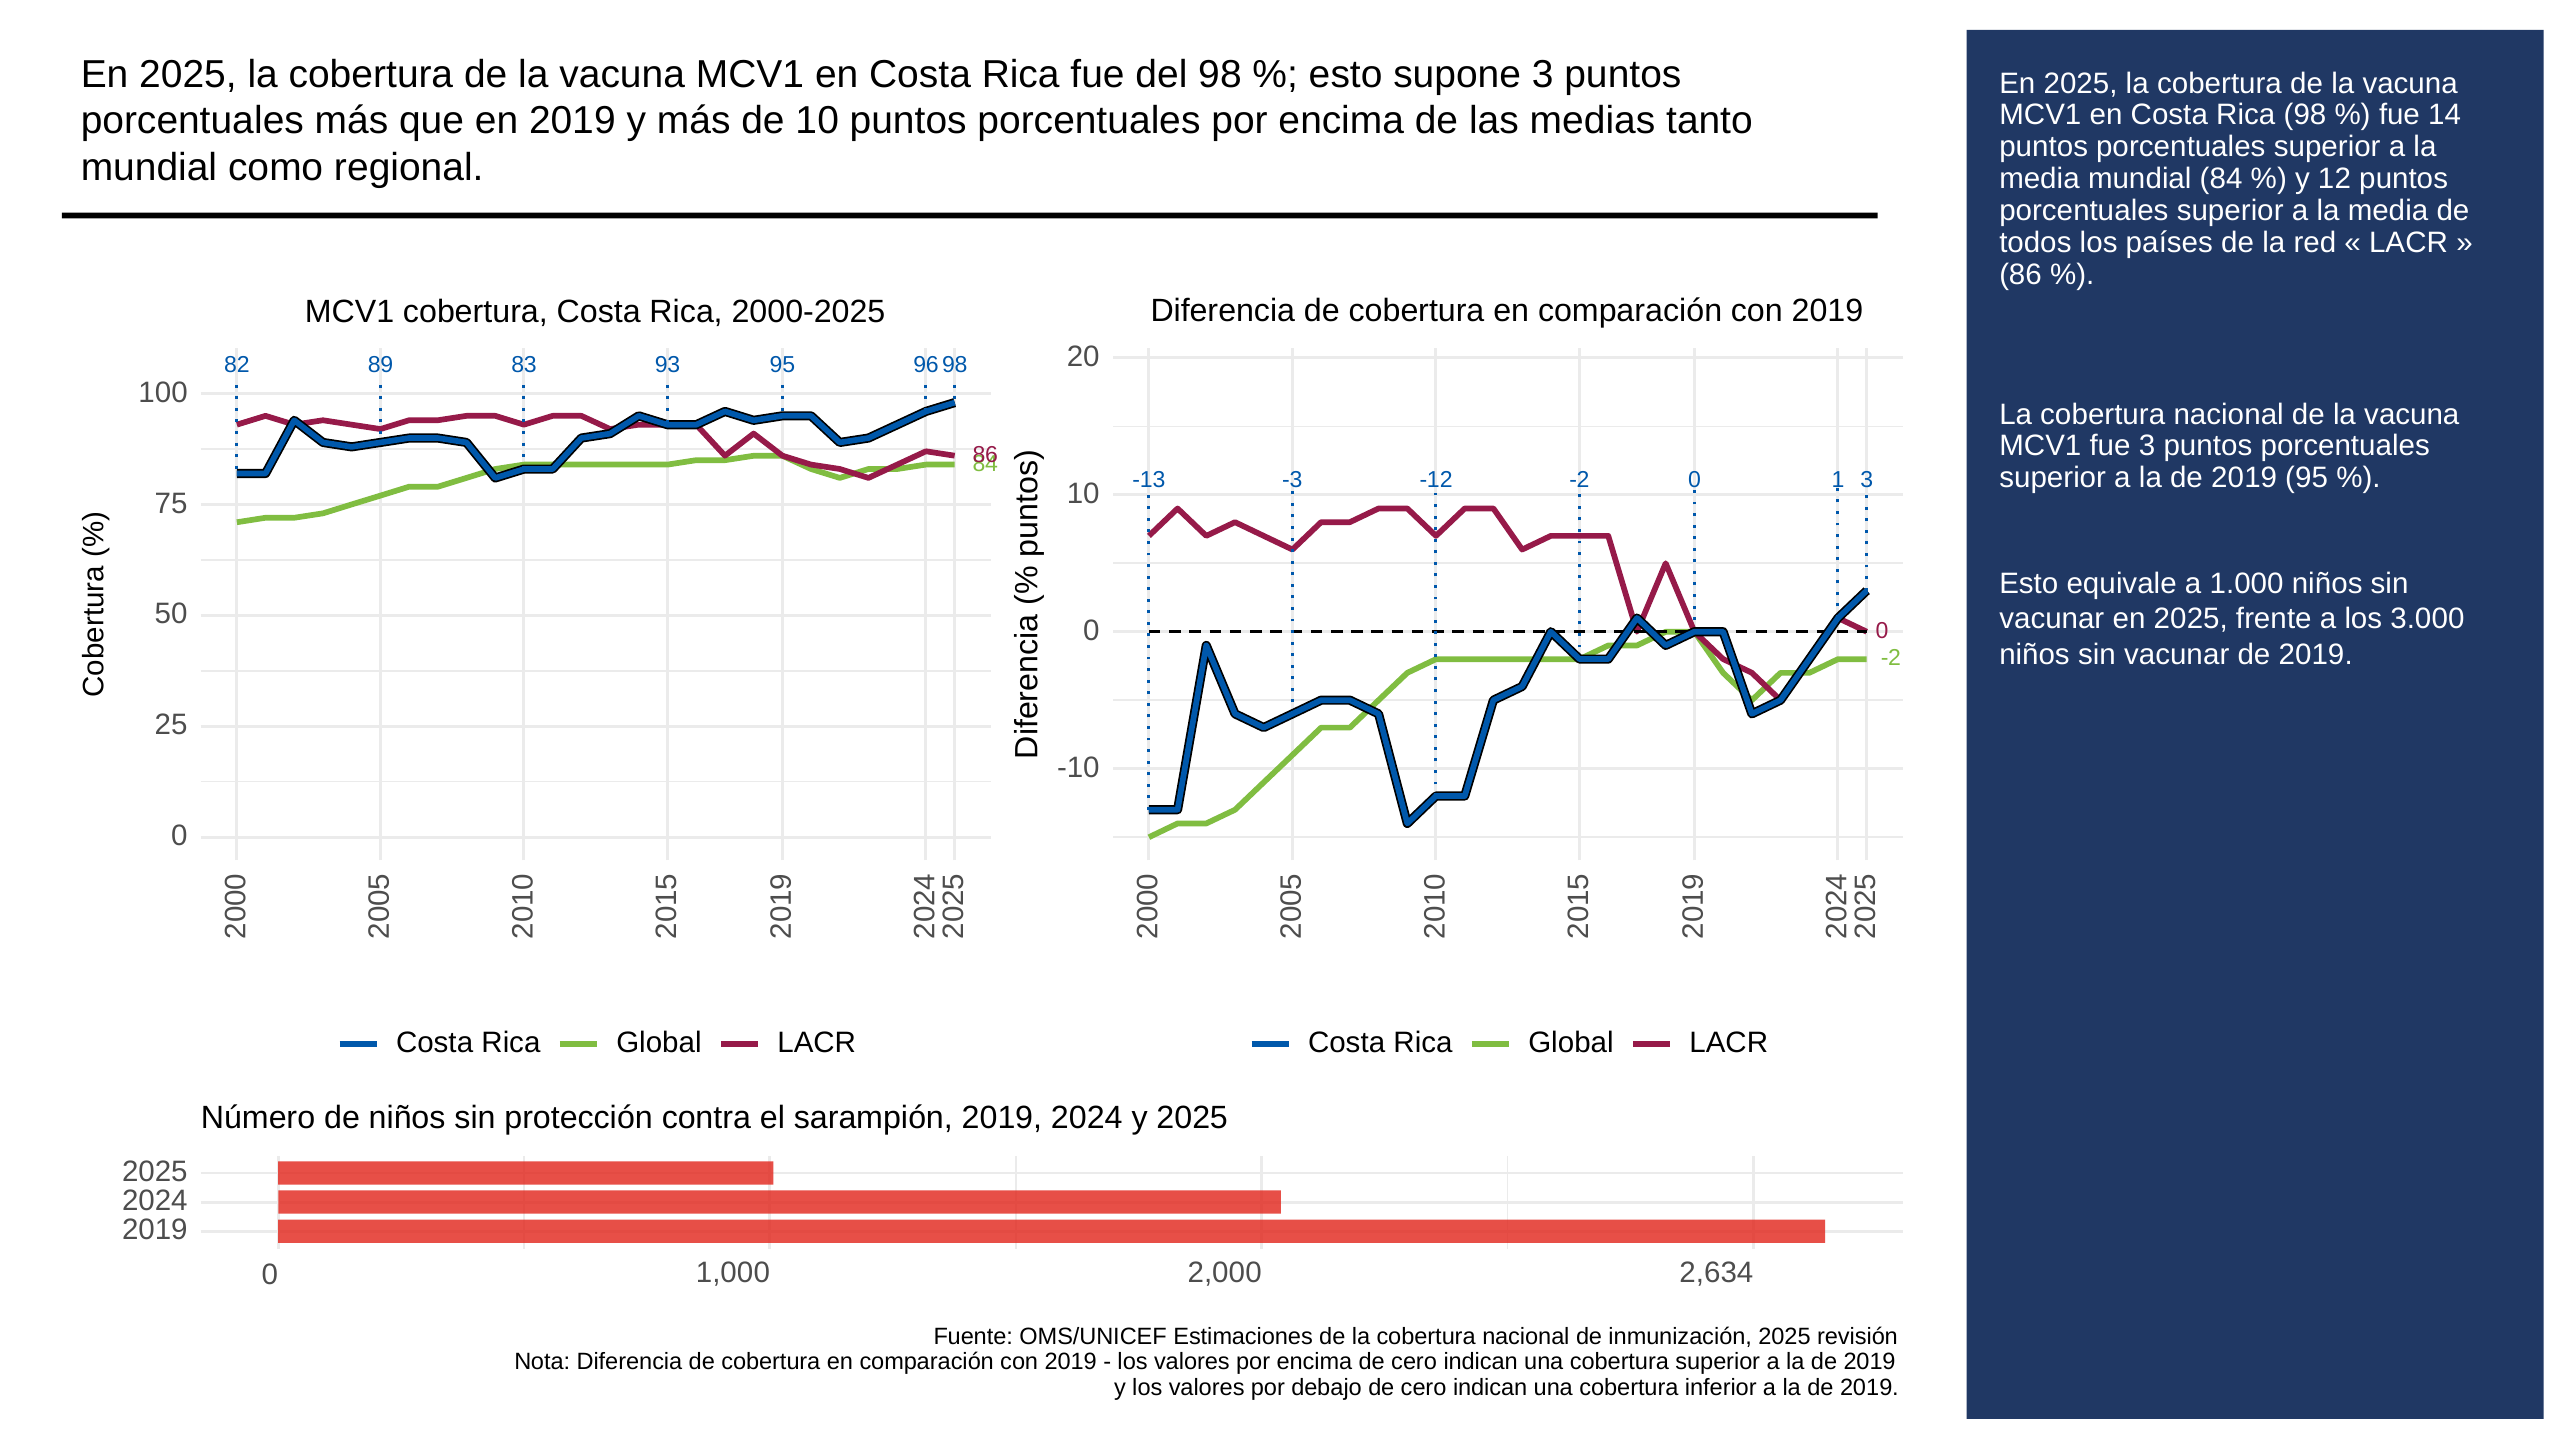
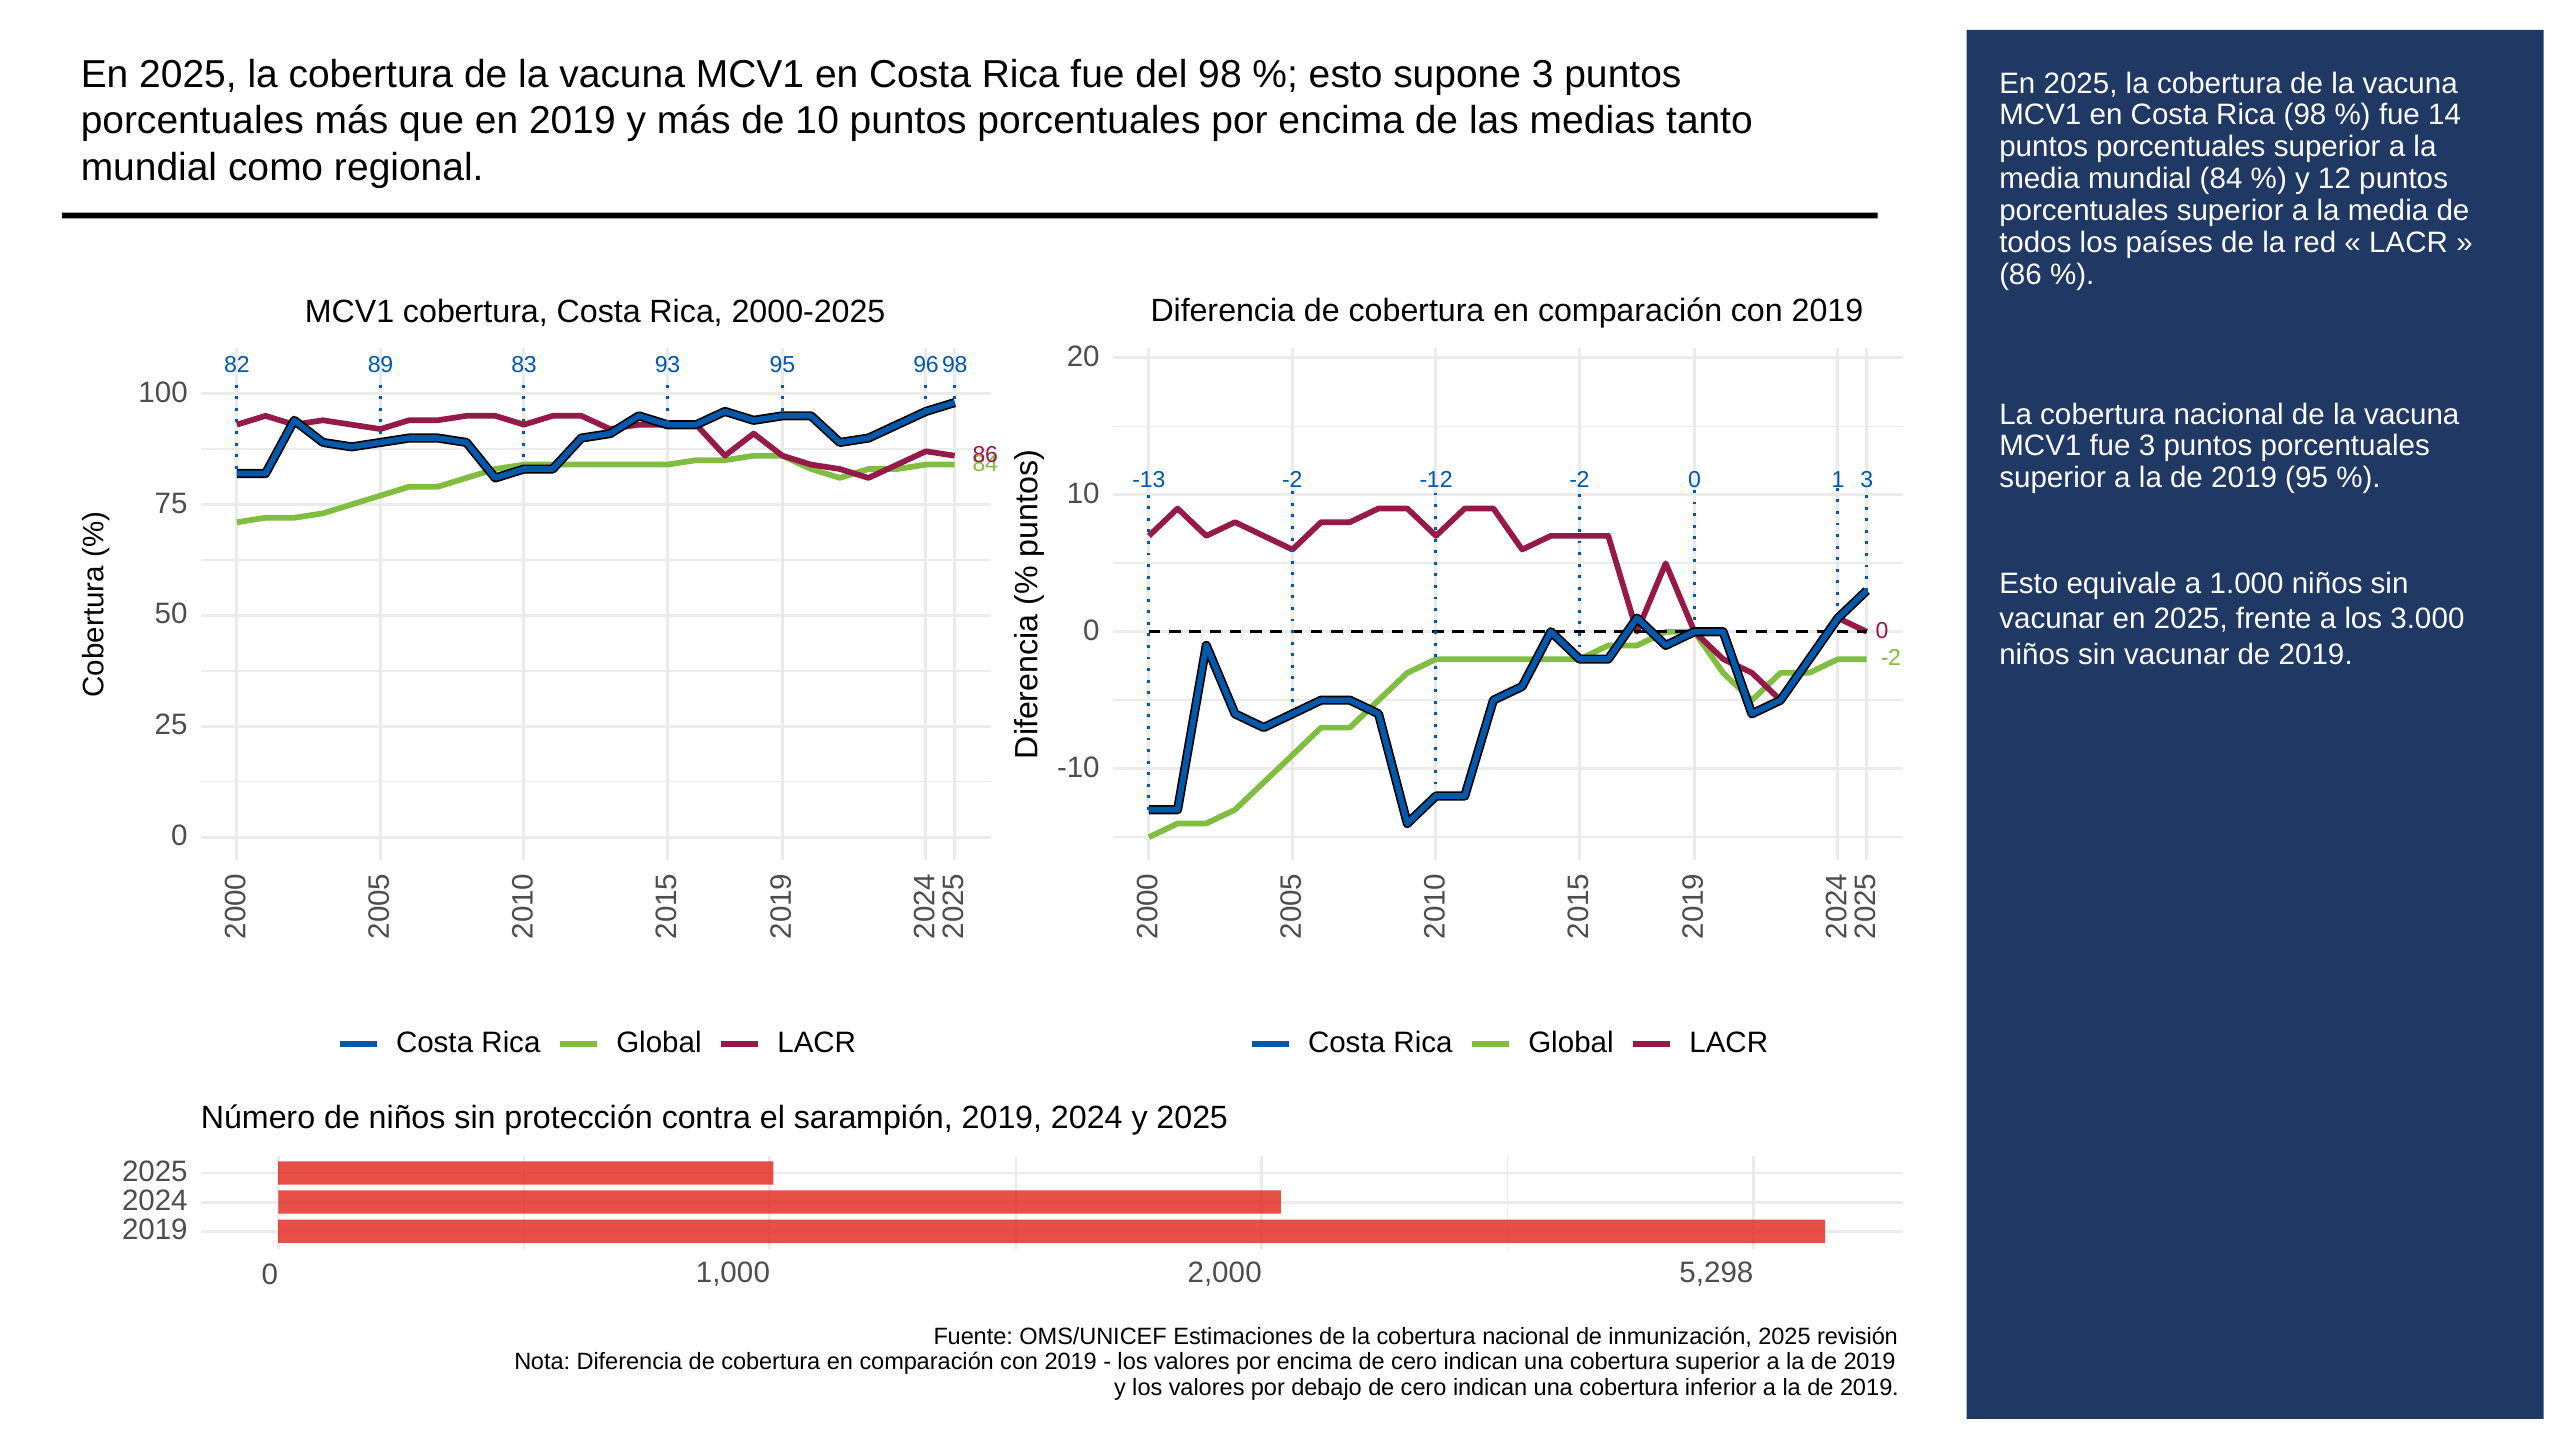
-13 -3: -3 -> -2 (1292, 480)
2,634: 2,634 -> 5,298 (1716, 1273)
